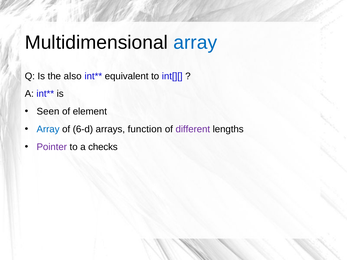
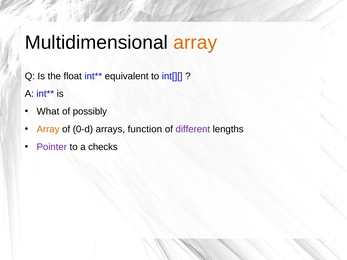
array colour: blue -> orange (195, 43)
also: also -> float (73, 76)
Seen: Seen -> What (48, 112)
element: element -> possibly (90, 112)
Array colour: blue -> orange (48, 129)
6-d: 6-d -> 0-d (83, 129)
